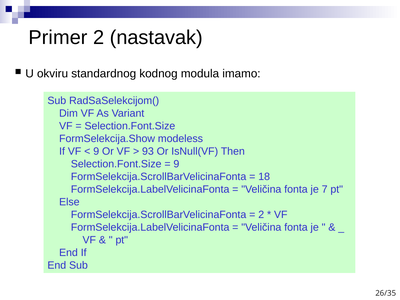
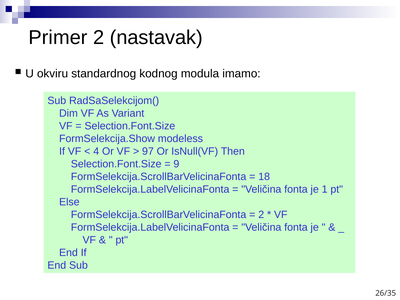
9: 9 -> 4 (96, 151)
93: 93 -> 97 (148, 151)
7: 7 -> 1 (325, 189)
